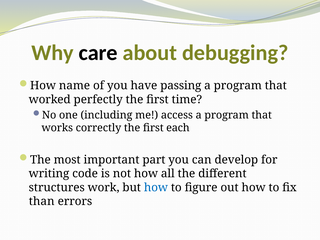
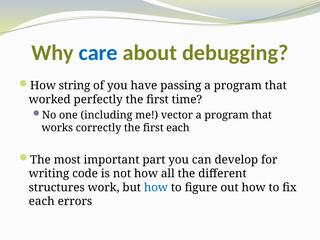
care colour: black -> blue (98, 53)
name: name -> string (75, 86)
access: access -> vector (177, 115)
than: than -> each (42, 201)
